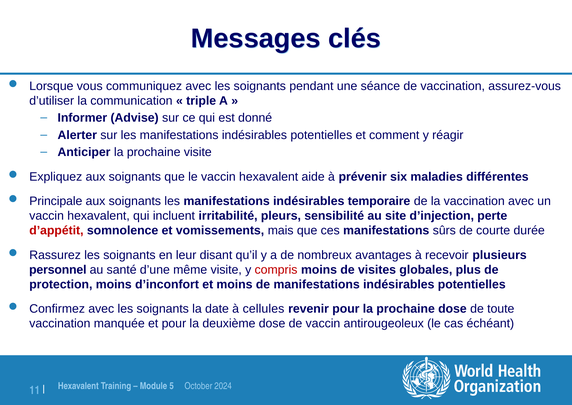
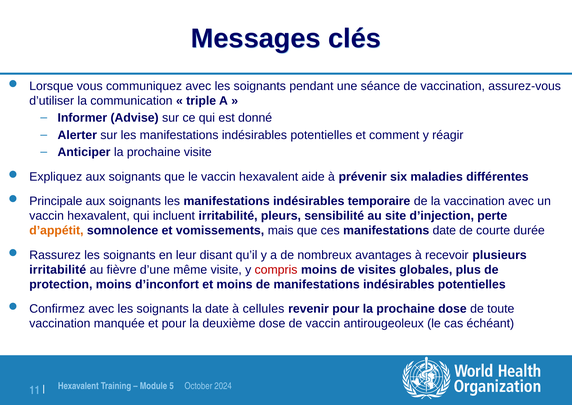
d’appétit colour: red -> orange (56, 230)
manifestations sûrs: sûrs -> date (444, 230)
personnel: personnel -> irritabilité (58, 269)
santé: santé -> fièvre (122, 269)
